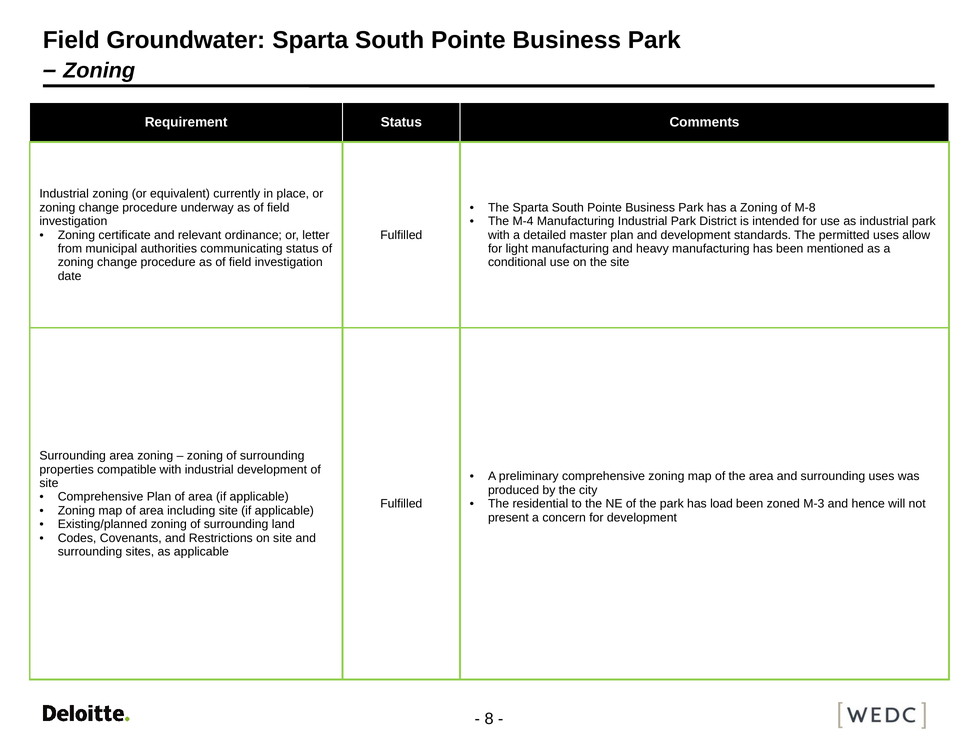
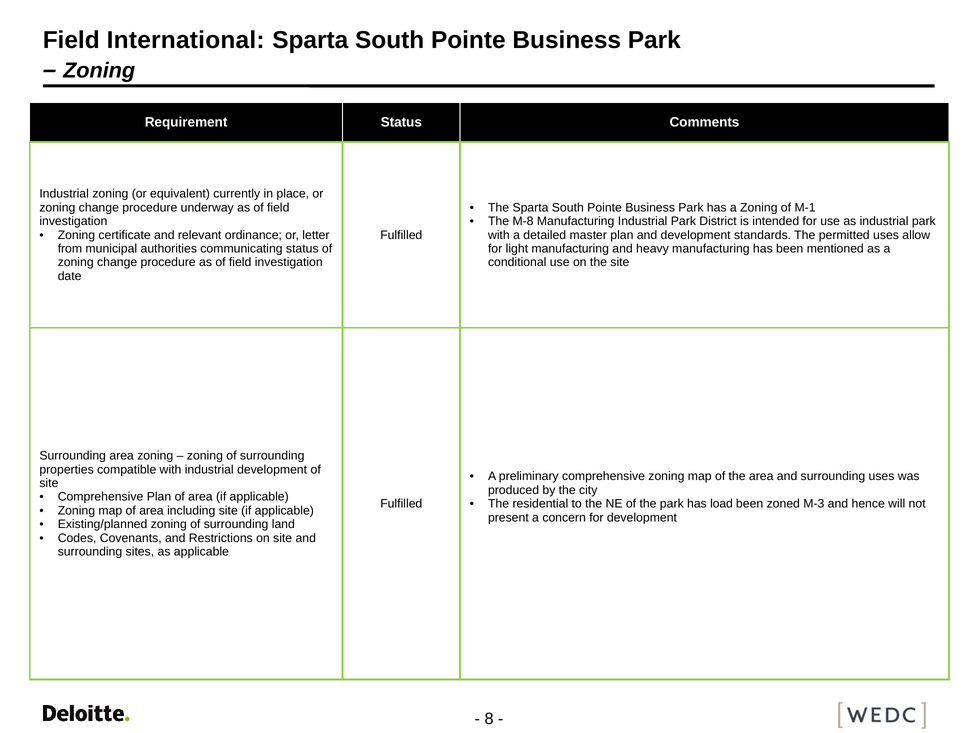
Groundwater: Groundwater -> International (186, 40)
M-8: M-8 -> M-1 (805, 208)
M-4: M-4 -> M-8 (523, 221)
